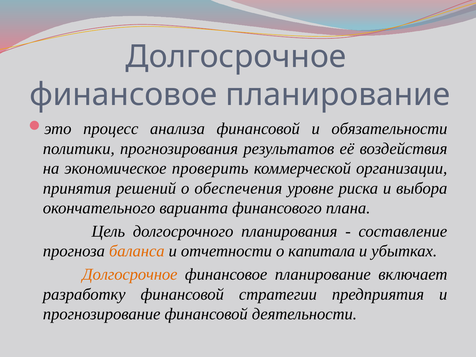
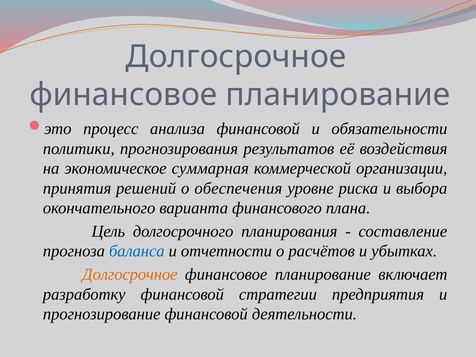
проверить: проверить -> суммарная (210, 168)
баланса colour: orange -> blue (137, 251)
капитала: капитала -> расчётов (322, 251)
